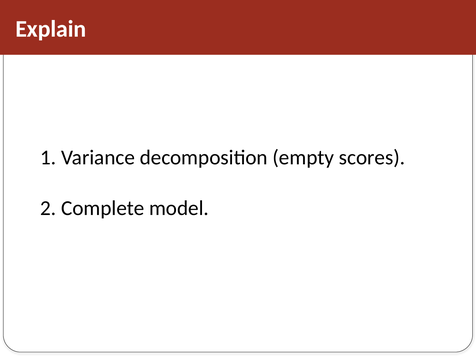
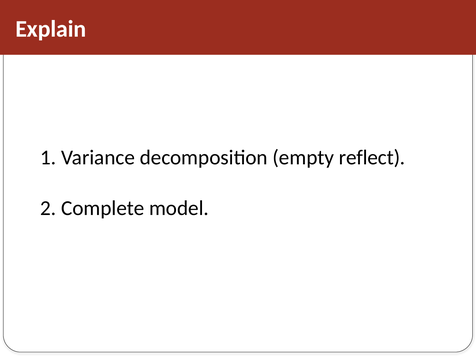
scores: scores -> reflect (372, 158)
